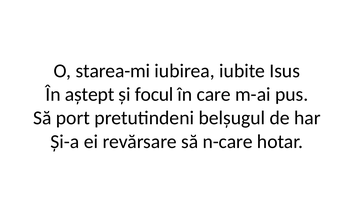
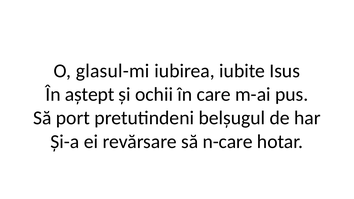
starea-mi: starea-mi -> glasul-mi (113, 71)
focul: focul -> ochii (154, 94)
